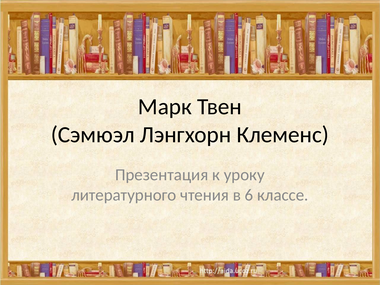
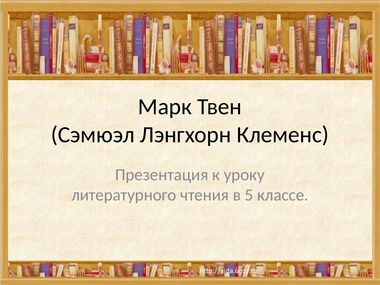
6: 6 -> 5 (249, 195)
